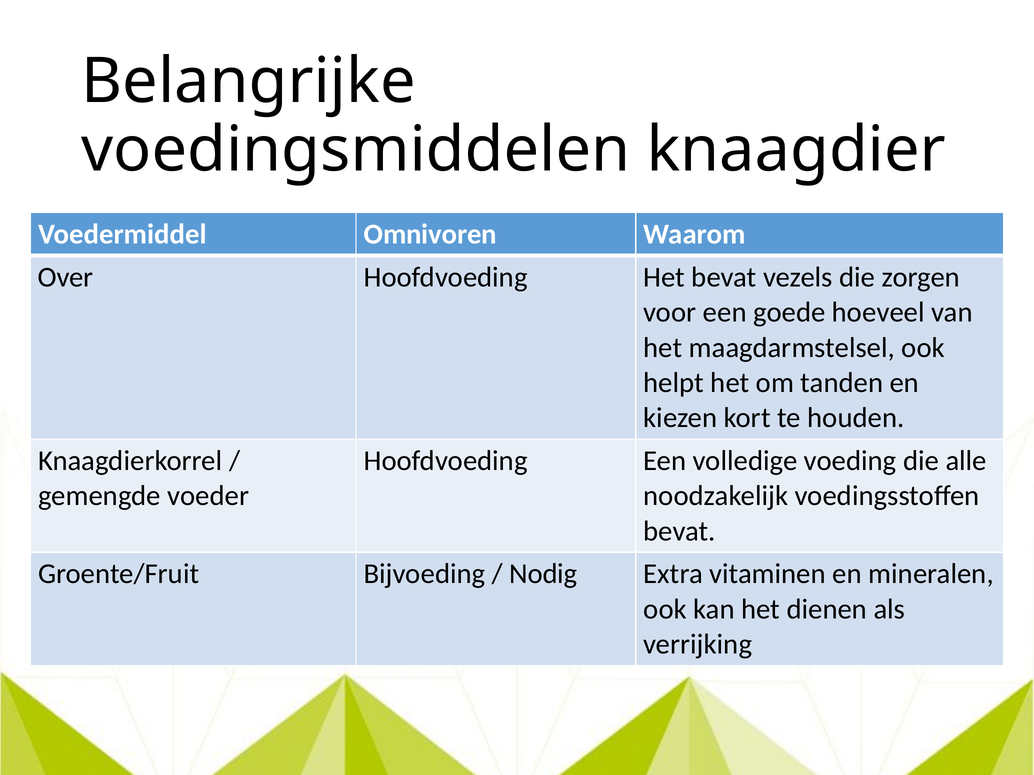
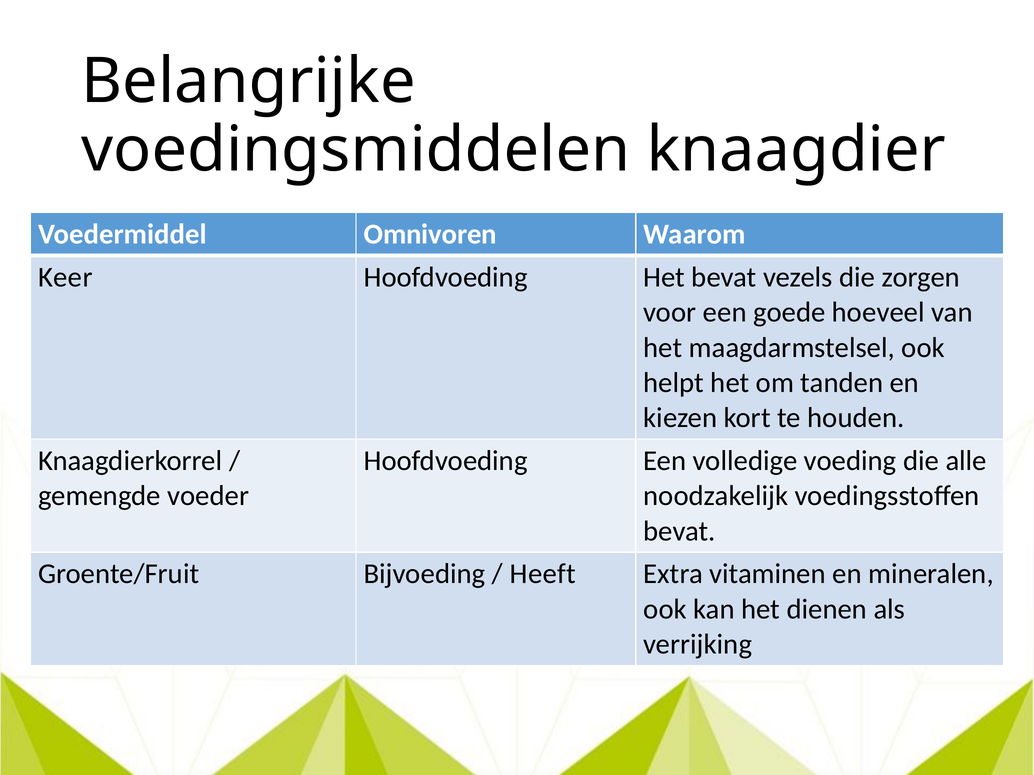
Over: Over -> Keer (65, 277)
Nodig: Nodig -> Heeft (543, 574)
